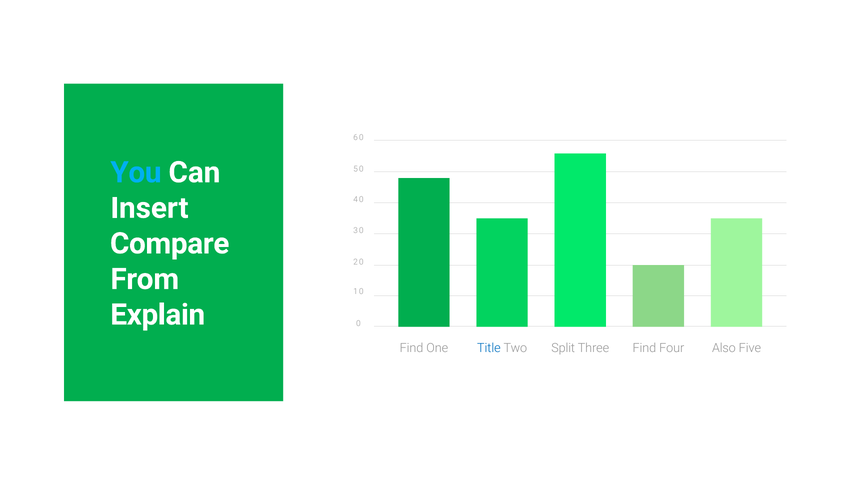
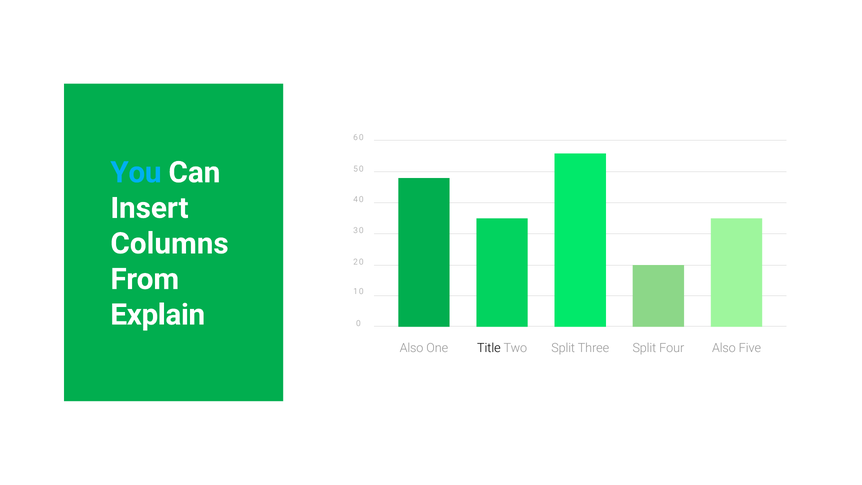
Compare: Compare -> Columns (170, 244)
Find: Find -> Also (412, 348)
Title colour: blue -> black (489, 348)
Three Find: Find -> Split (644, 348)
